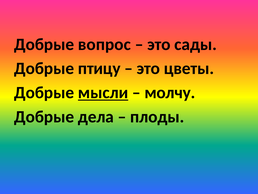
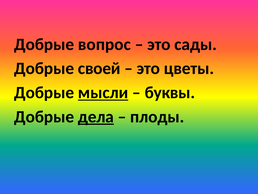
птицу: птицу -> своей (99, 68)
молчу: молчу -> буквы (170, 92)
дела underline: none -> present (96, 116)
